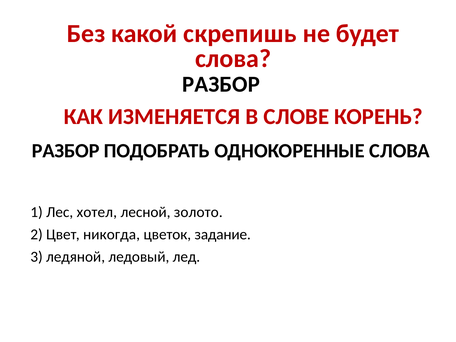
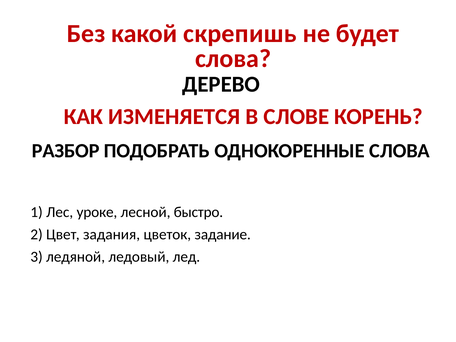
РАЗБОР: РАЗБОР -> ДЕРЕВО (221, 84)
хотел: хотел -> уроке (97, 212)
золото: золото -> быстро (198, 212)
никогда: никогда -> задания (112, 234)
